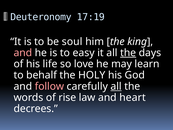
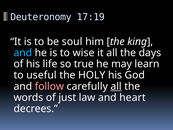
and colour: pink -> light blue (23, 53)
easy: easy -> wise (84, 53)
the underline: present -> none (128, 53)
love: love -> true (84, 64)
behalf: behalf -> useful (41, 75)
rise: rise -> just (67, 97)
